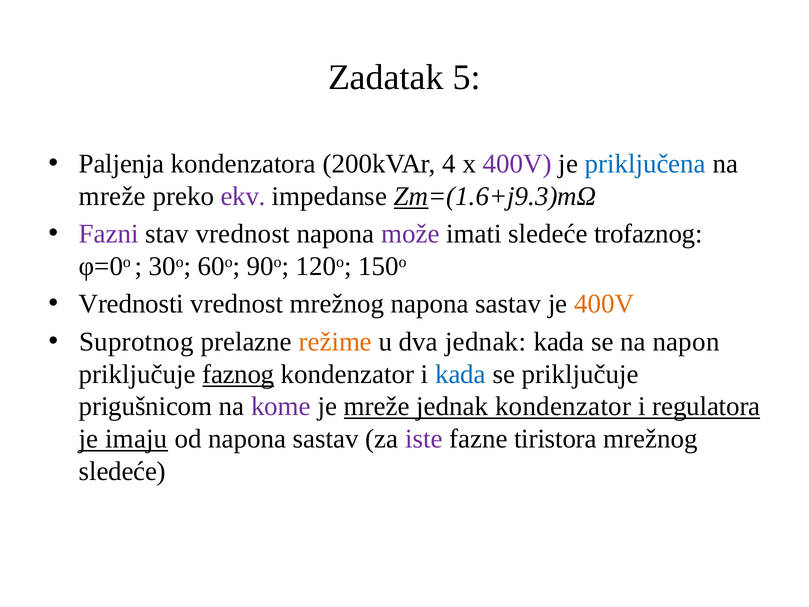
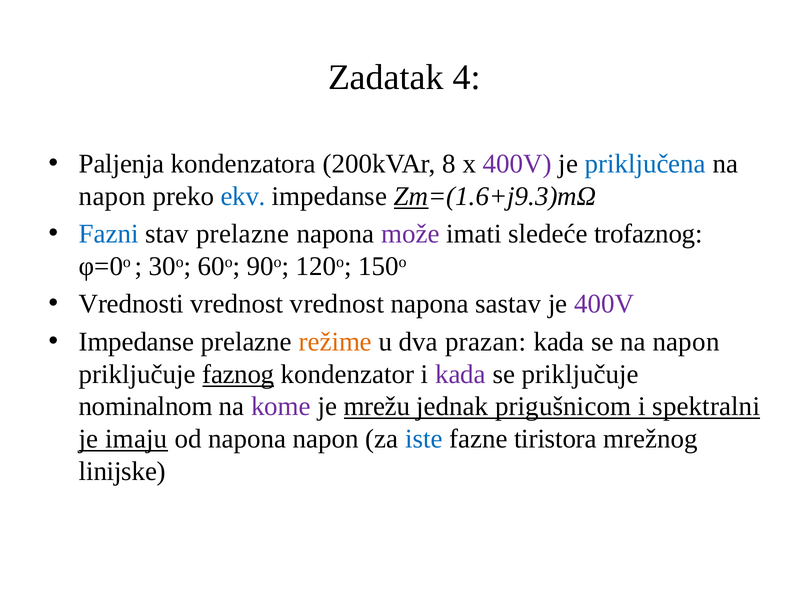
5: 5 -> 4 (467, 77)
4: 4 -> 8 (449, 164)
mreže: mreže -> napon (112, 196)
ekv colour: purple -> blue (243, 196)
Fazni colour: purple -> blue (109, 234)
stav vrednost: vrednost -> prelazne (243, 234)
vrednost mrežnog: mrežnog -> vrednost (337, 304)
400V colour: orange -> purple (604, 304)
Suprotnog: Suprotnog -> Impedanse (137, 342)
dva jednak: jednak -> prazan (486, 342)
kada colour: blue -> purple (460, 374)
prigušnicom: prigušnicom -> nominalnom (146, 406)
je mreže: mreže -> mrežu (377, 406)
jednak kondenzator: kondenzator -> prigušnicom (563, 406)
regulatora: regulatora -> spektralni (706, 406)
od napona sastav: sastav -> napon (326, 439)
iste colour: purple -> blue (424, 439)
sledeće: sledeće -> linijske (122, 471)
